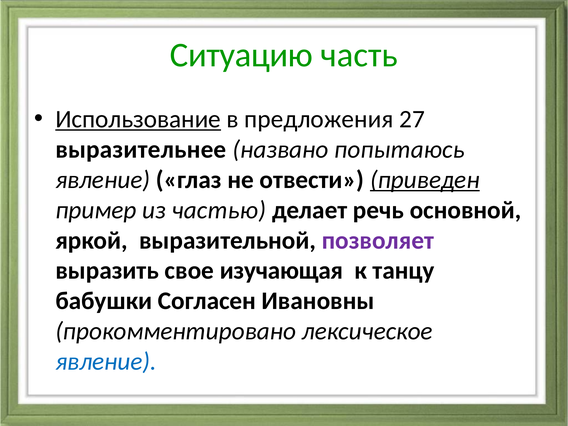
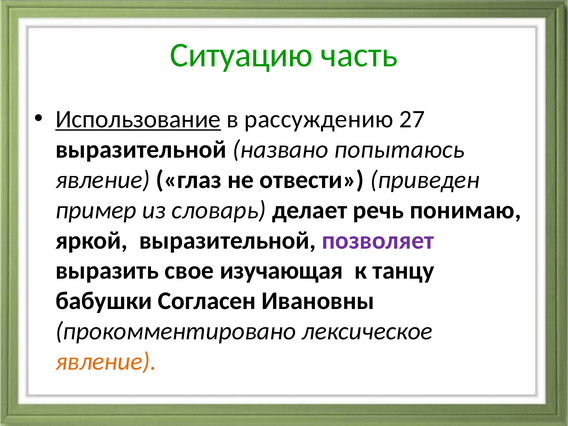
предложения: предложения -> рассуждению (319, 119)
выразительнее: выразительнее -> выразительной (141, 149)
приведен underline: present -> none (425, 180)
частью: частью -> словарь (219, 210)
основной: основной -> понимаю (465, 210)
явление colour: blue -> orange (106, 362)
